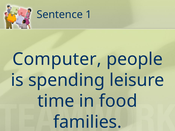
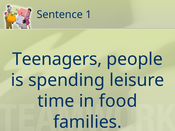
Computer: Computer -> Teenagers (57, 59)
